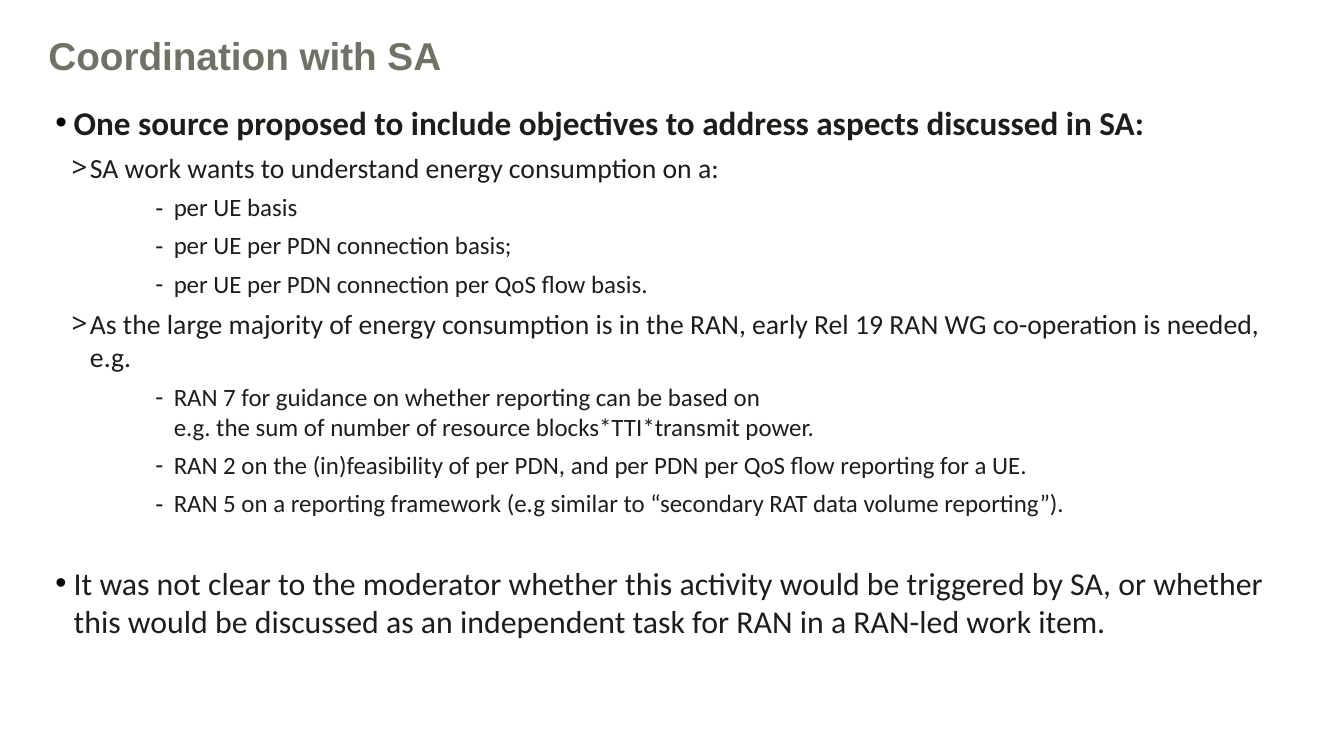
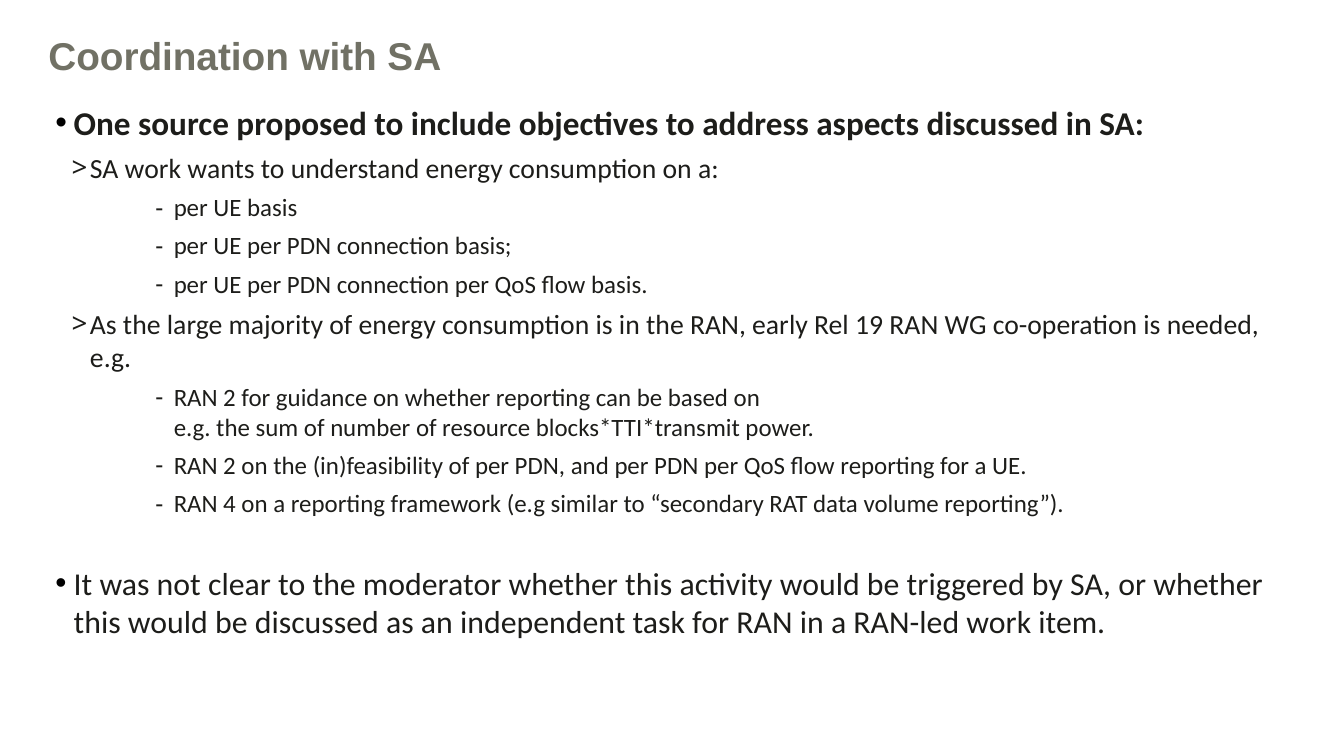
7: 7 -> 2 (230, 398)
5: 5 -> 4 (230, 504)
